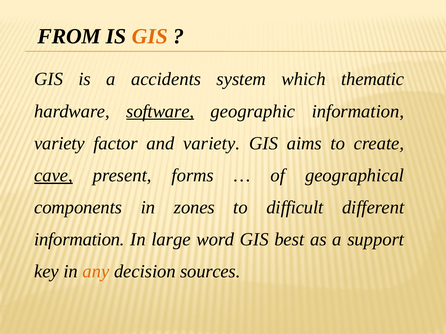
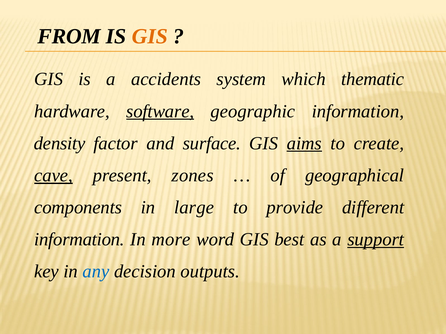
variety: variety -> density (60, 143)
and variety: variety -> surface (212, 143)
aims underline: none -> present (304, 143)
forms: forms -> zones (193, 176)
zones: zones -> large (194, 208)
difficult: difficult -> provide (295, 208)
large: large -> more (171, 240)
support underline: none -> present (376, 240)
any colour: orange -> blue (96, 272)
sources: sources -> outputs (210, 272)
